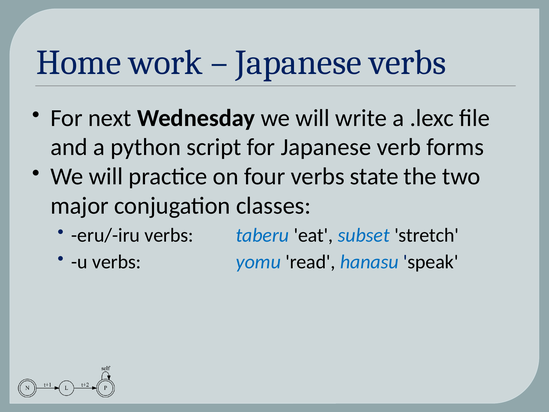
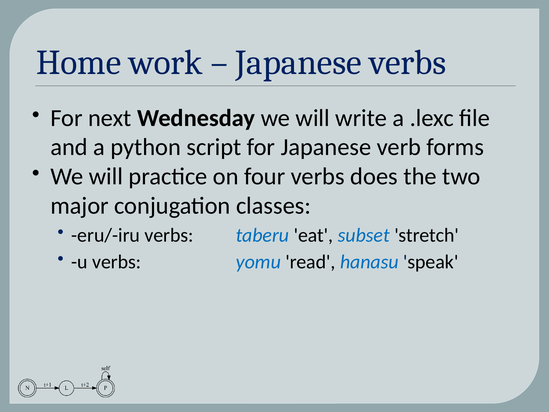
state: state -> does (374, 176)
